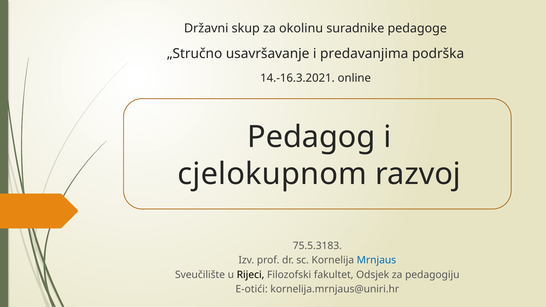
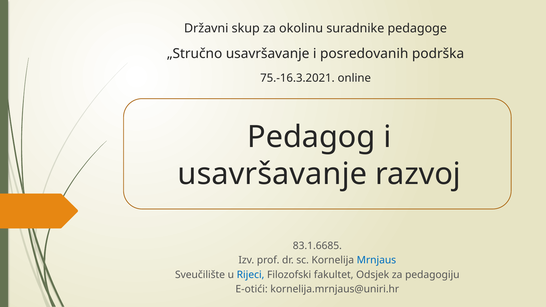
predavanjima: predavanjima -> posredovanih (364, 54)
14.-16.3.2021: 14.-16.3.2021 -> 75.-16.3.2021 (297, 78)
cjelokupnom: cjelokupnom -> usavršavanje (272, 174)
75.5.3183: 75.5.3183 -> 83.1.6685 (317, 246)
Rijeci colour: black -> blue (251, 275)
